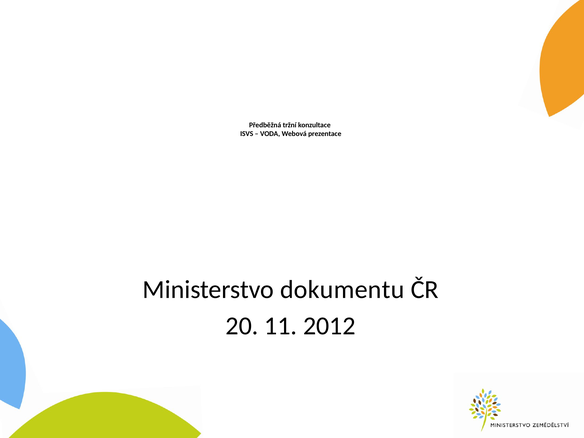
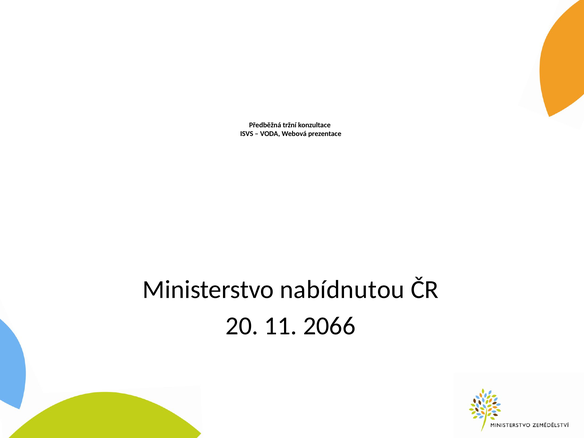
dokumentu: dokumentu -> nabídnutou (342, 289)
2012: 2012 -> 2066 (329, 326)
